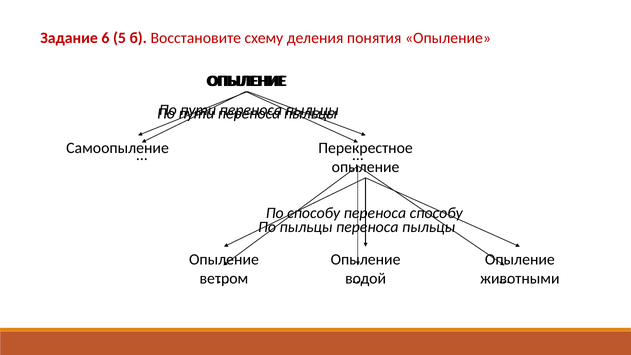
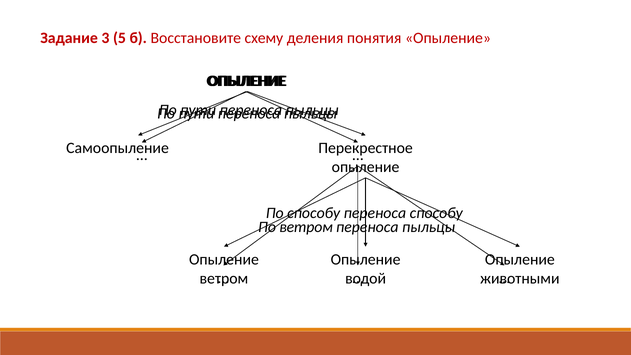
6: 6 -> 3 (105, 38)
По пыльцы: пыльцы -> ветром (306, 227)
